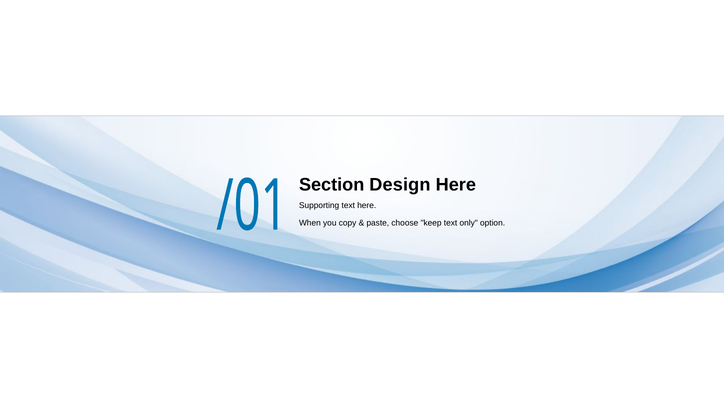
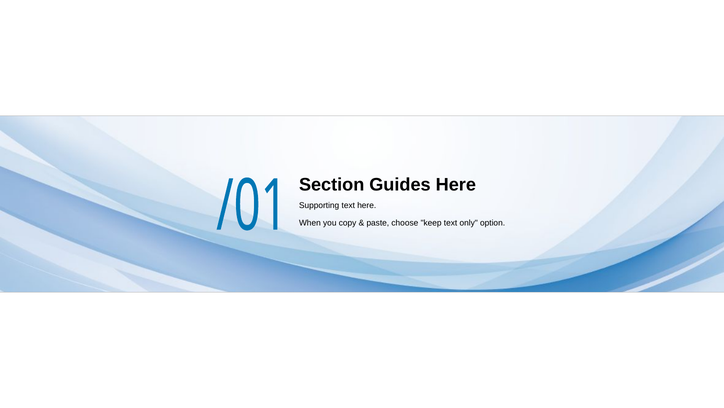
Design: Design -> Guides (400, 184)
